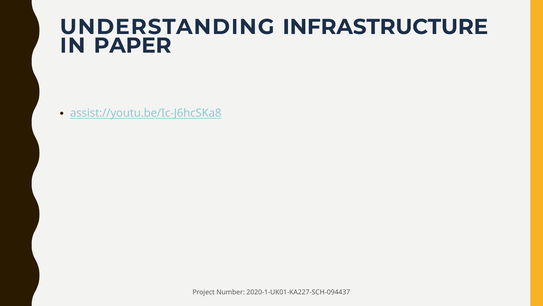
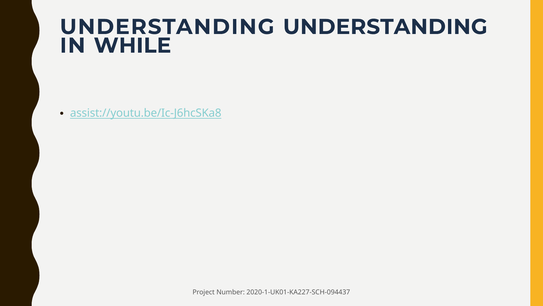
UNDERSTANDING INFRASTRUCTURE: INFRASTRUCTURE -> UNDERSTANDING (385, 27)
PAPER: PAPER -> WHILE (132, 45)
